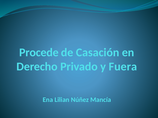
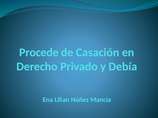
Fuera: Fuera -> Debía (123, 67)
